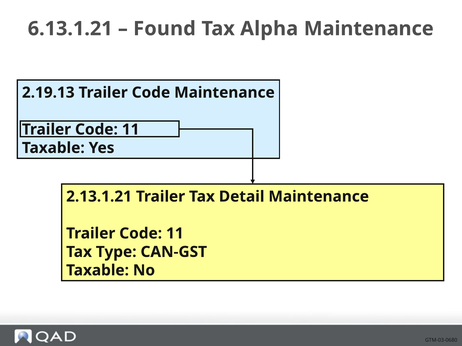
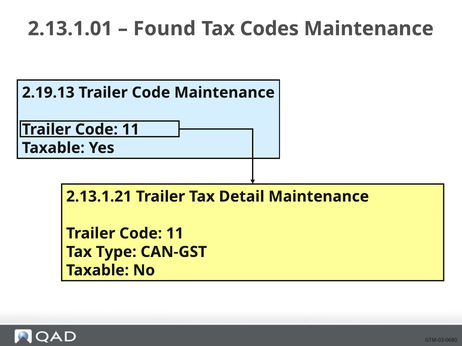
6.13.1.21: 6.13.1.21 -> 2.13.1.01 (70, 29)
Alpha: Alpha -> Codes (269, 29)
